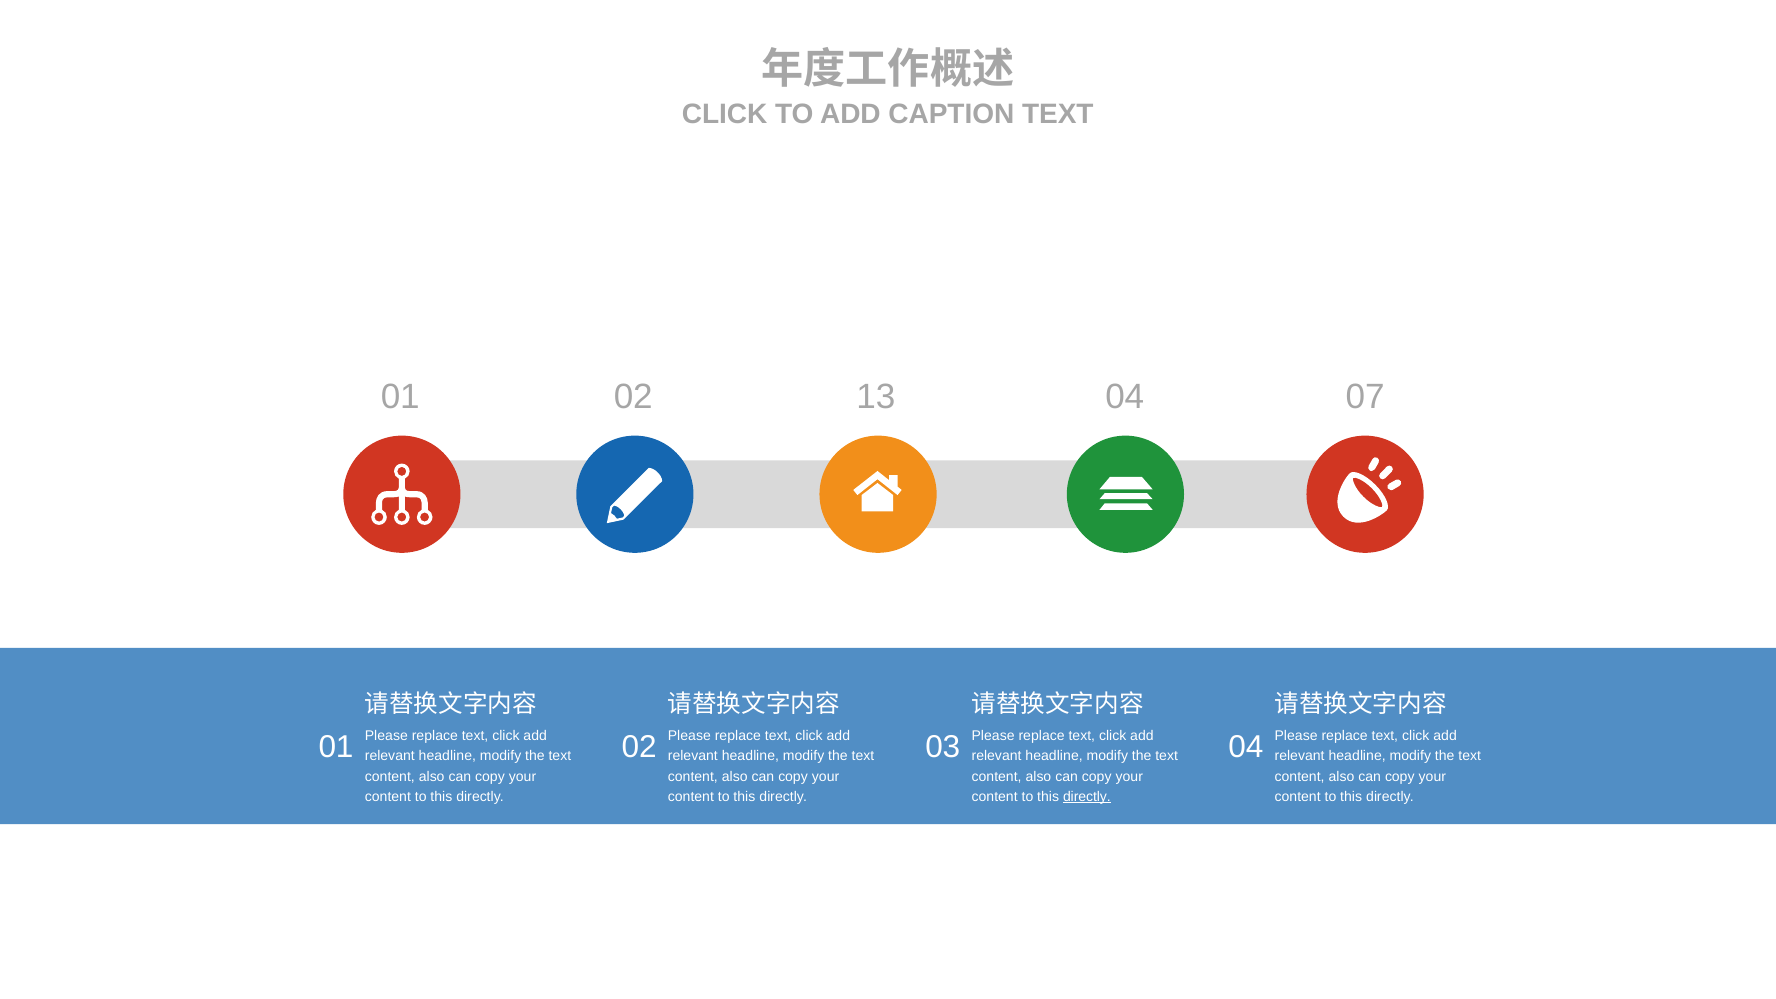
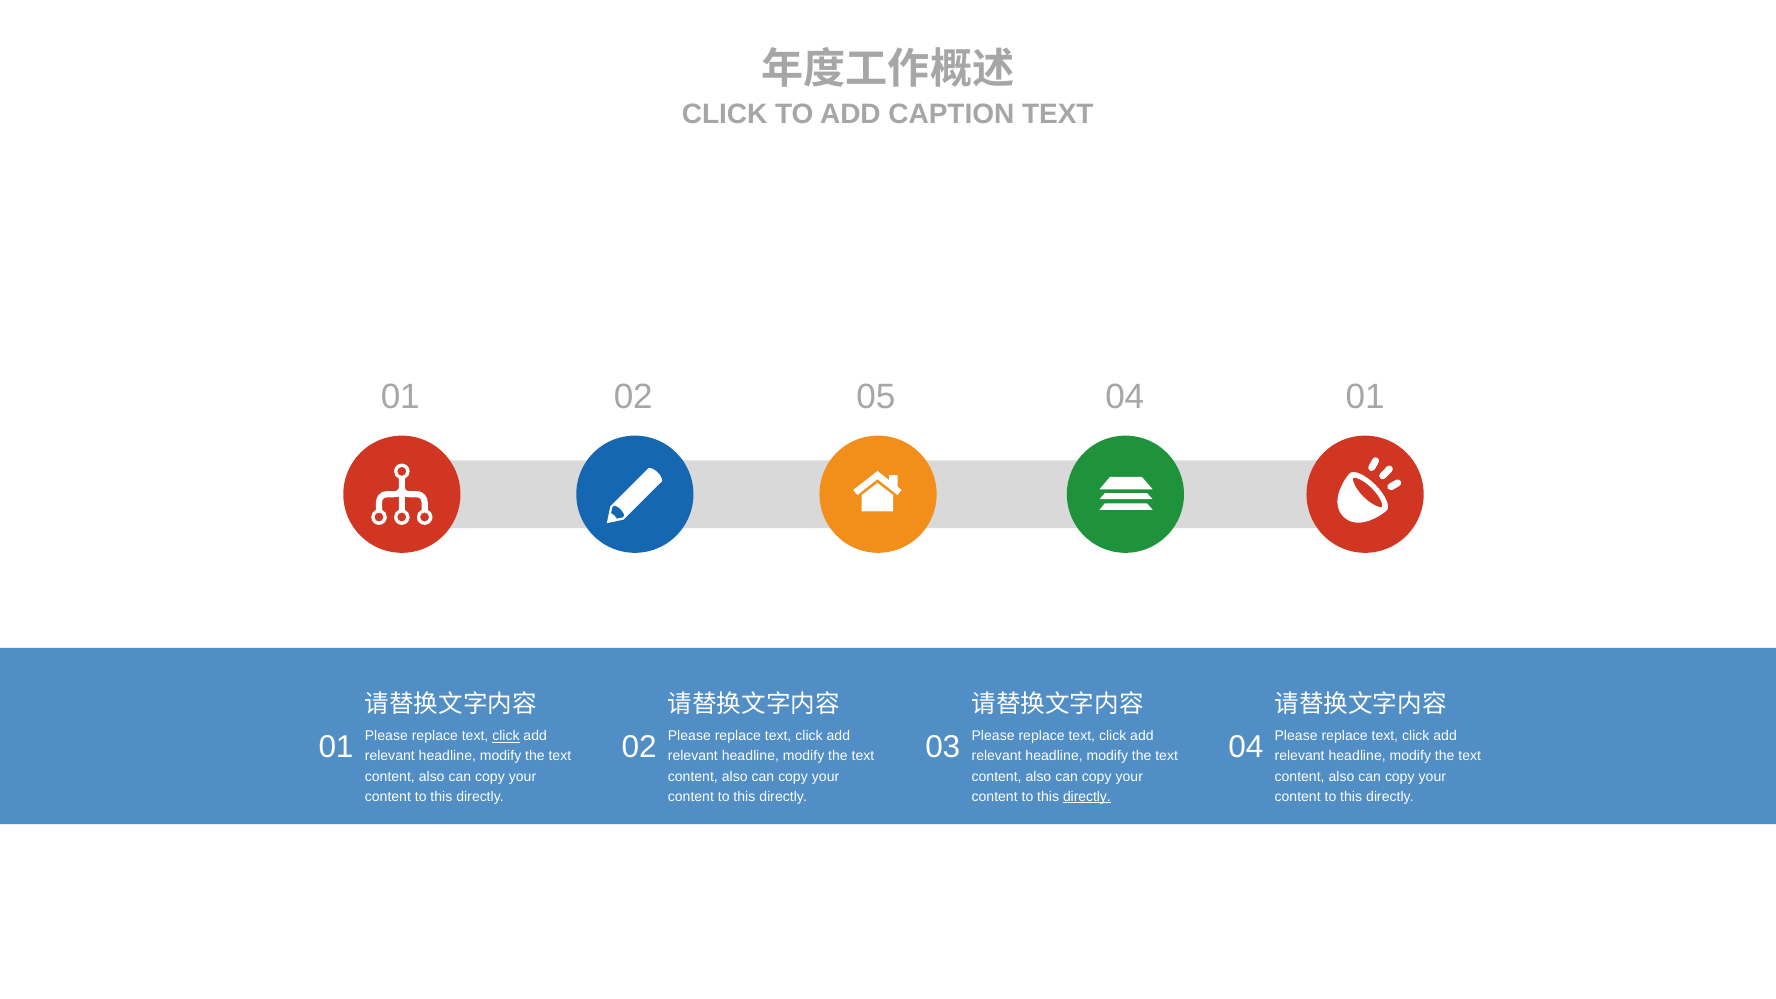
13: 13 -> 05 (876, 397)
04 07: 07 -> 01 (1365, 397)
click underline: none -> present (506, 736)
